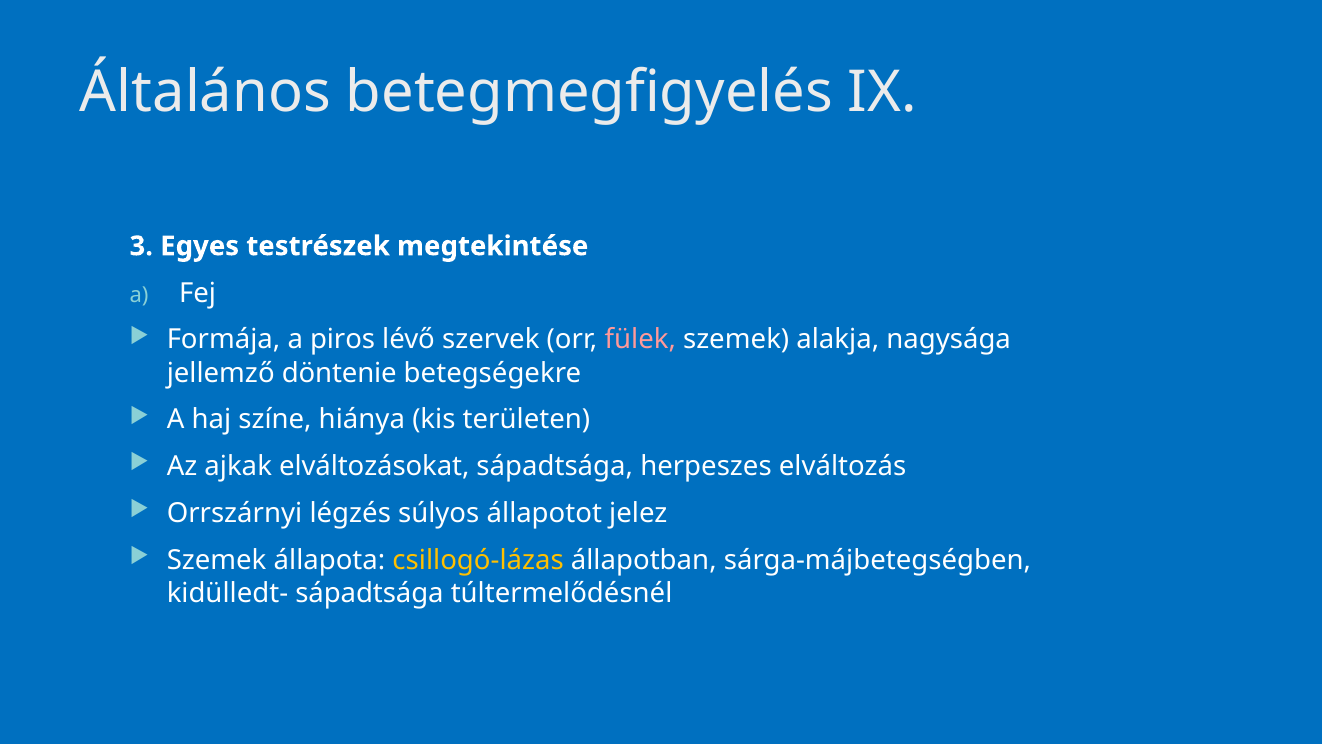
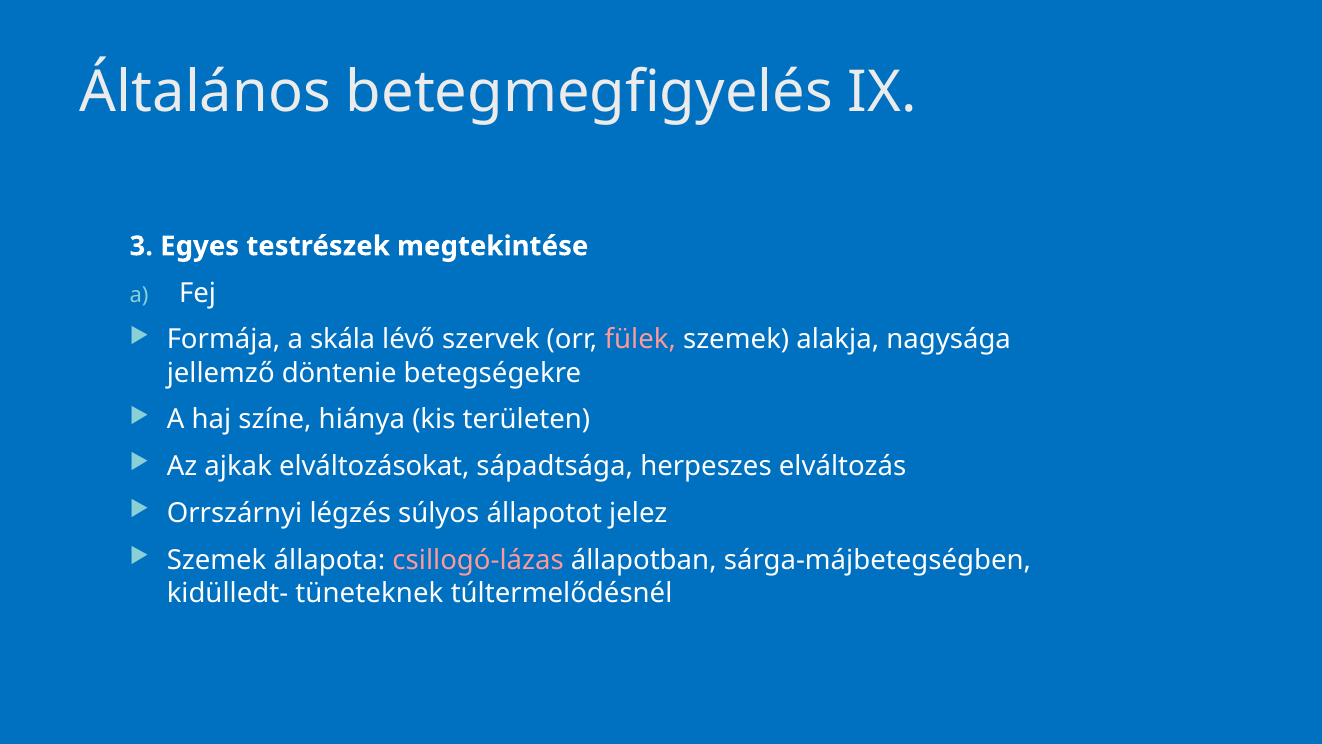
piros: piros -> skála (343, 340)
csillogó-lázas colour: yellow -> pink (478, 560)
kidülledt- sápadtsága: sápadtsága -> tüneteknek (369, 593)
